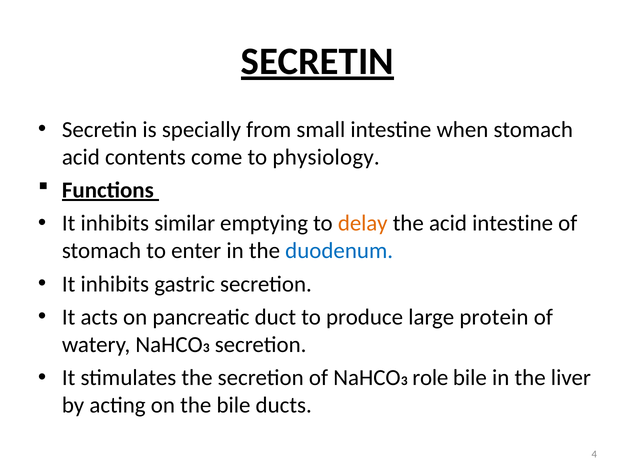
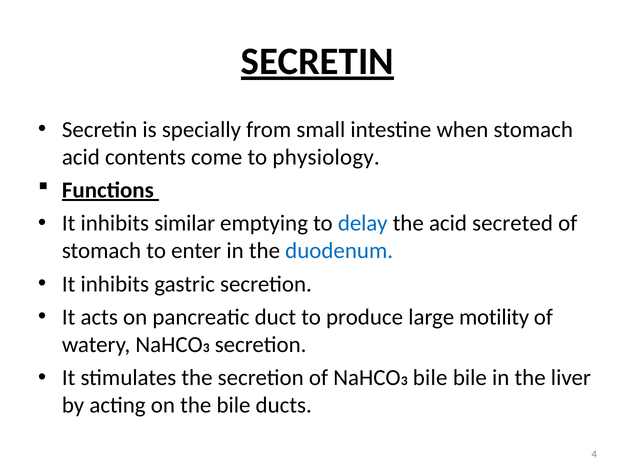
delay colour: orange -> blue (363, 223)
acid intestine: intestine -> secreted (513, 223)
protein: protein -> motility (494, 317)
role: role -> bile (430, 378)
